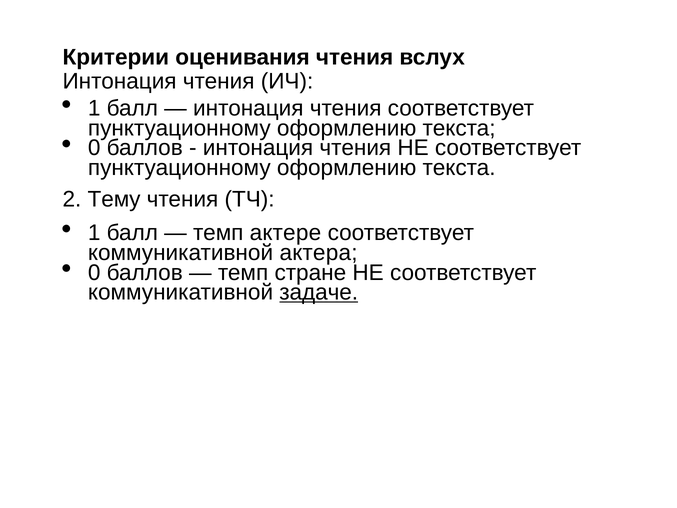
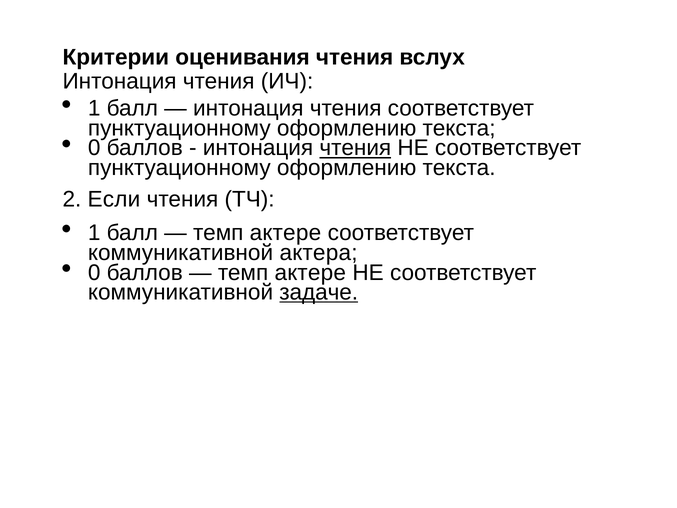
чтения underline: none -> present (355, 148)
Тему: Тему -> Если (114, 199)
стране: стране -> актере (310, 272)
